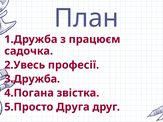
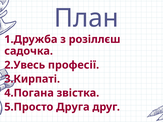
працюєм: працюєм -> розіллєш (95, 39)
3.Дружба: 3.Дружба -> 3.Кирпаті (32, 79)
